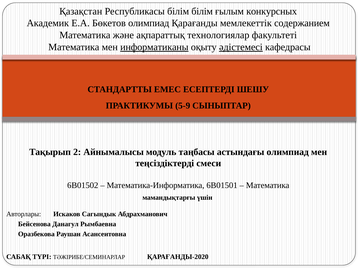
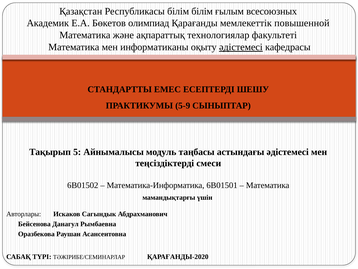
конкурсных: конкурсных -> всесоюзных (272, 11)
содержанием: содержанием -> повышенной (302, 23)
информатиканы underline: present -> none (154, 47)
2: 2 -> 5 (77, 152)
астындағы олимпиад: олимпиад -> әдістемесі (288, 152)
